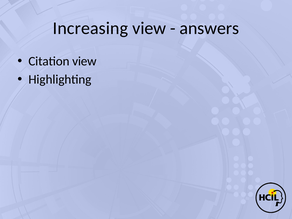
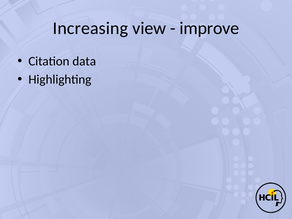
answers: answers -> improve (209, 28)
Citation view: view -> data (84, 61)
